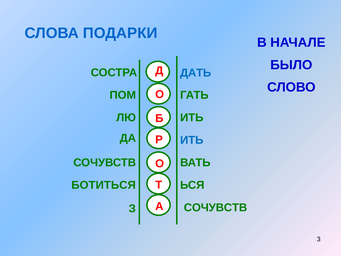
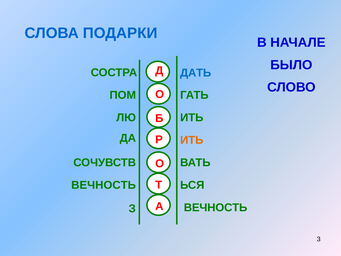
ИТЬ colour: blue -> orange (192, 140)
БОТИТЬСЯ: БОТИТЬСЯ -> ВЕЧНОСТЬ (104, 185)
СОЧУВСТВ: СОЧУВСТВ -> ВЕЧНОСТЬ (216, 207)
